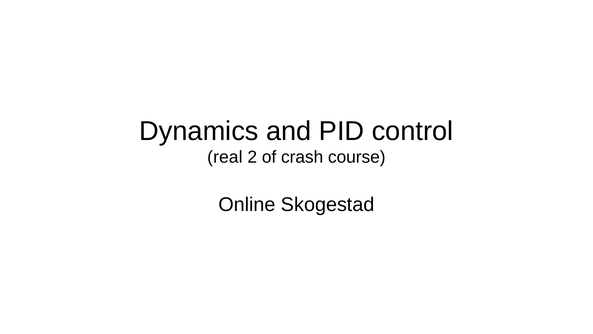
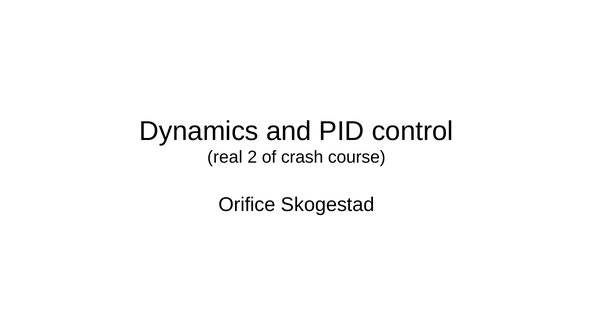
Online: Online -> Orifice (247, 204)
